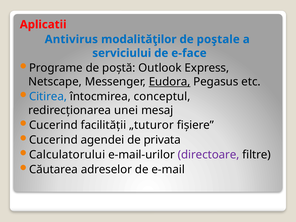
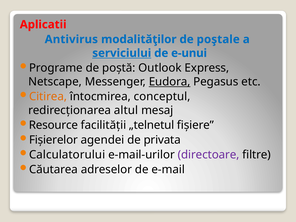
serviciului underline: none -> present (122, 53)
e-face: e-face -> e-unui (189, 53)
Citirea colour: blue -> orange (48, 97)
unei: unei -> altul (126, 110)
Cucerind: Cucerind -> Resource (53, 125)
„tuturor: „tuturor -> „telnetul (152, 125)
Cucerind: Cucerind -> Fişierelor (53, 140)
